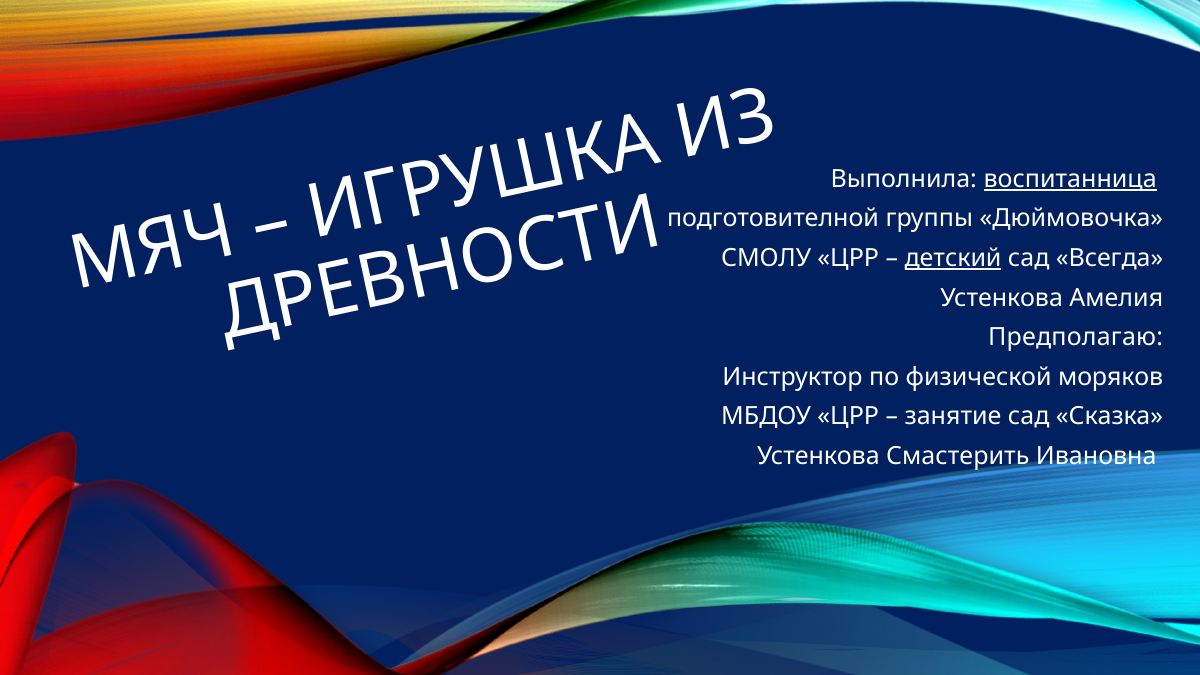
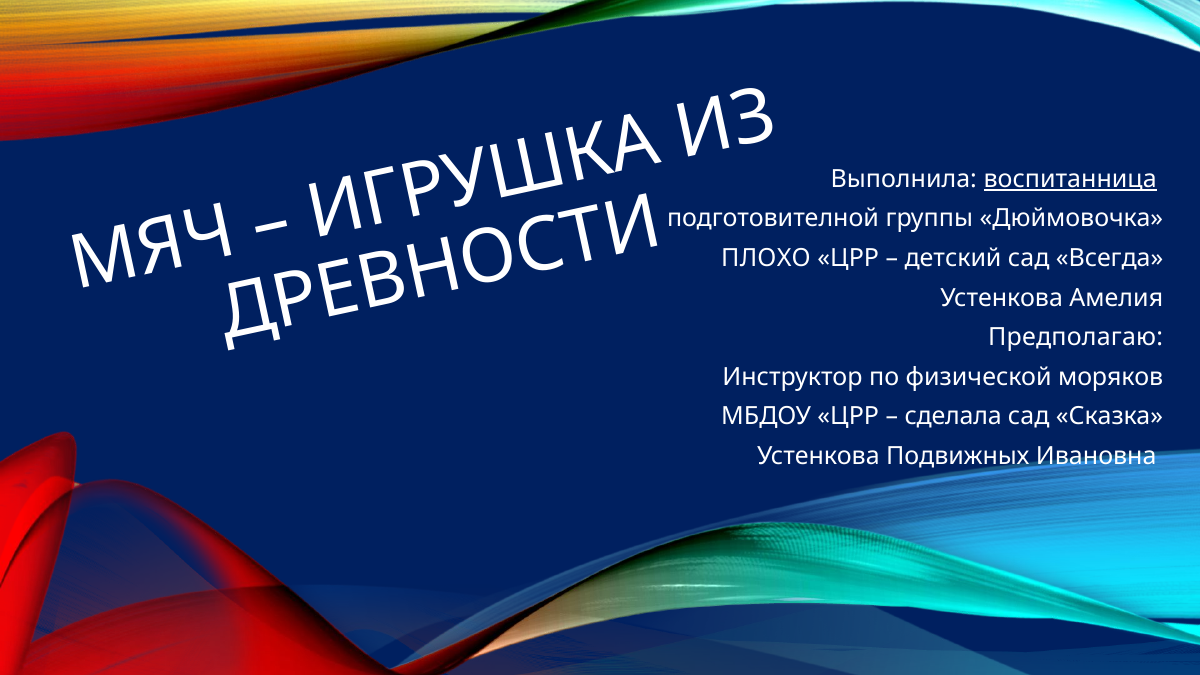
СМОЛУ: СМОЛУ -> ПЛОХО (766, 258)
детский underline: present -> none (953, 258)
занятие: занятие -> сделала (953, 416)
Смастерить: Смастерить -> Подвижных (958, 456)
